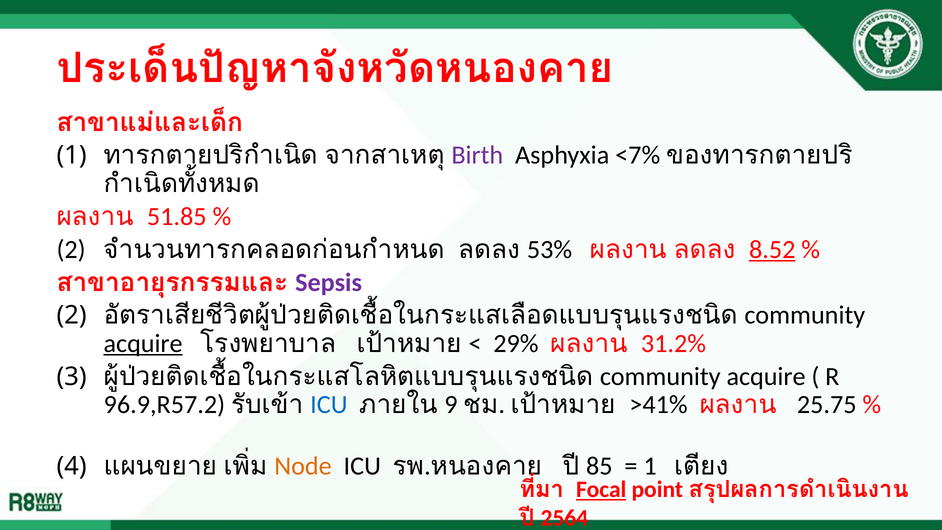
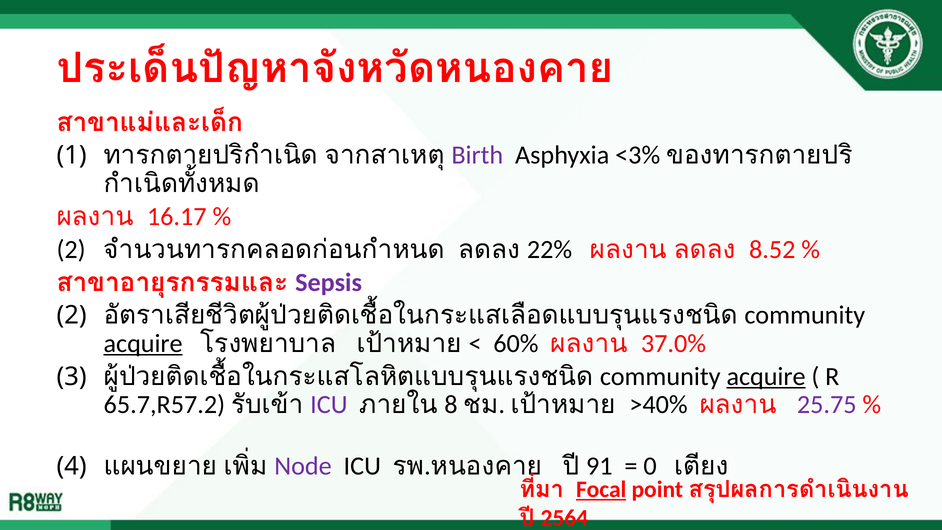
<7%: <7% -> <3% (638, 155)
51.85: 51.85 -> 16.17 (177, 216)
53%: 53% -> 22% (549, 249)
8.52 underline: present -> none (772, 249)
29%: 29% -> 60% (516, 344)
31.2%: 31.2% -> 37.0% (673, 344)
acquire underline: none -> present (766, 376)
96.9,R57.2: 96.9,R57.2 -> 65.7,R57.2 (164, 405)
ICU colour: blue -> purple (329, 405)
9: 9 -> 8 (451, 405)
>41%: >41% -> >40% (658, 405)
25.75 colour: black -> purple (827, 405)
Node colour: orange -> purple (303, 466)
85: 85 -> 91 (599, 466)
1: 1 -> 0 (650, 466)
